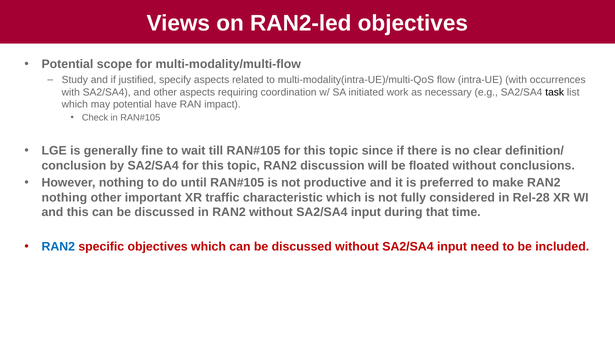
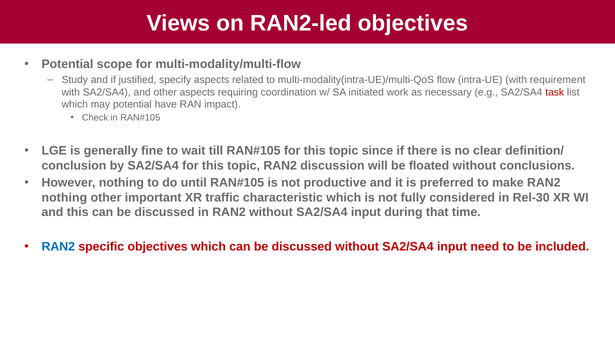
occurrences: occurrences -> requirement (558, 80)
task colour: black -> red (555, 92)
Rel-28: Rel-28 -> Rel-30 (531, 197)
